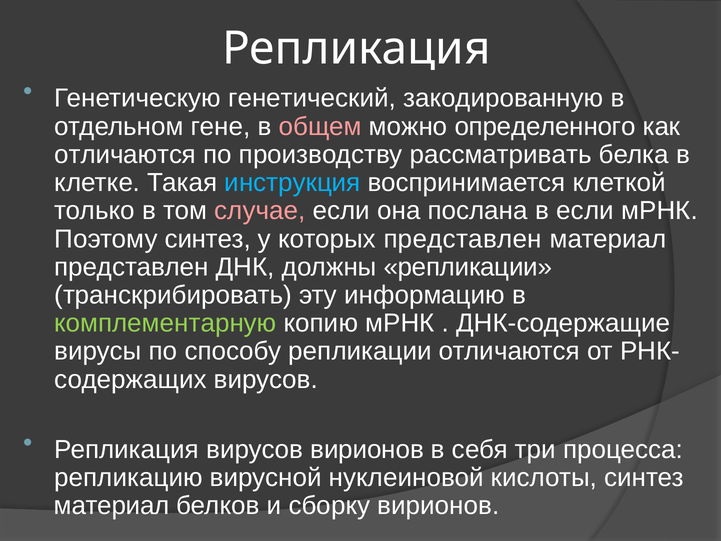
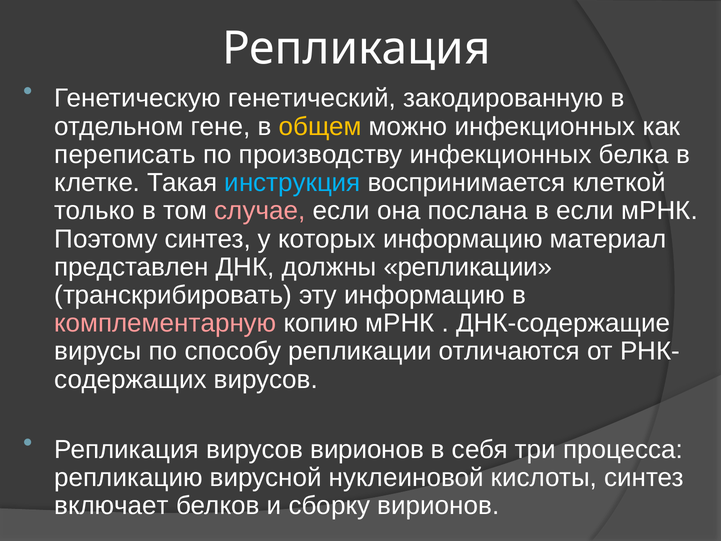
общем colour: pink -> yellow (320, 126)
можно определенного: определенного -> инфекционных (545, 126)
отличаются: отличаются -> переписать (125, 155)
производству рассматривать: рассматривать -> инфекционных (501, 155)
которых представлен: представлен -> информацию (463, 239)
комплементарную colour: light green -> pink (165, 323)
материал: материал -> включает (112, 506)
